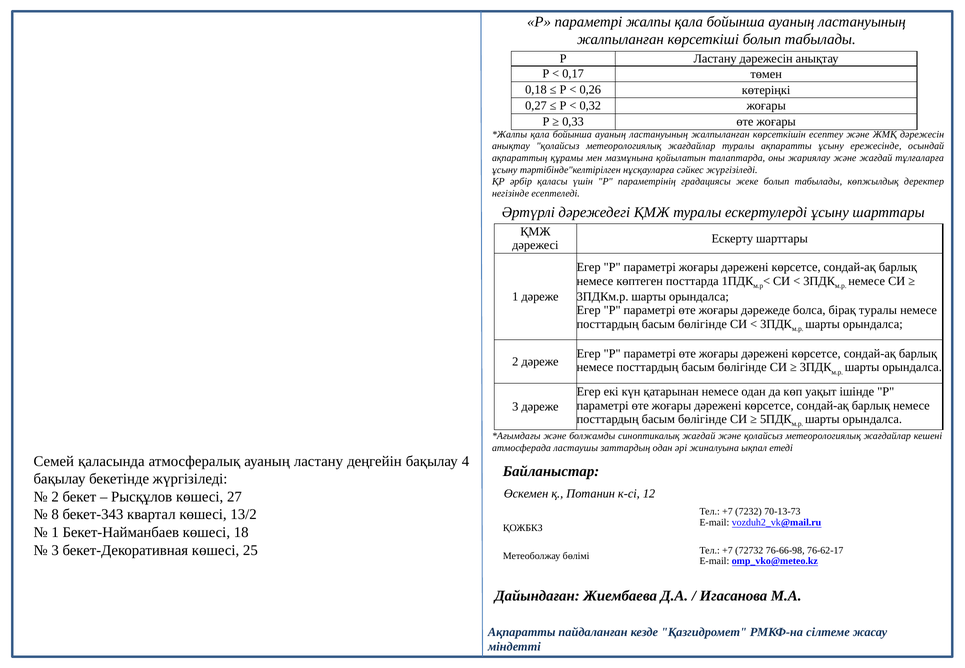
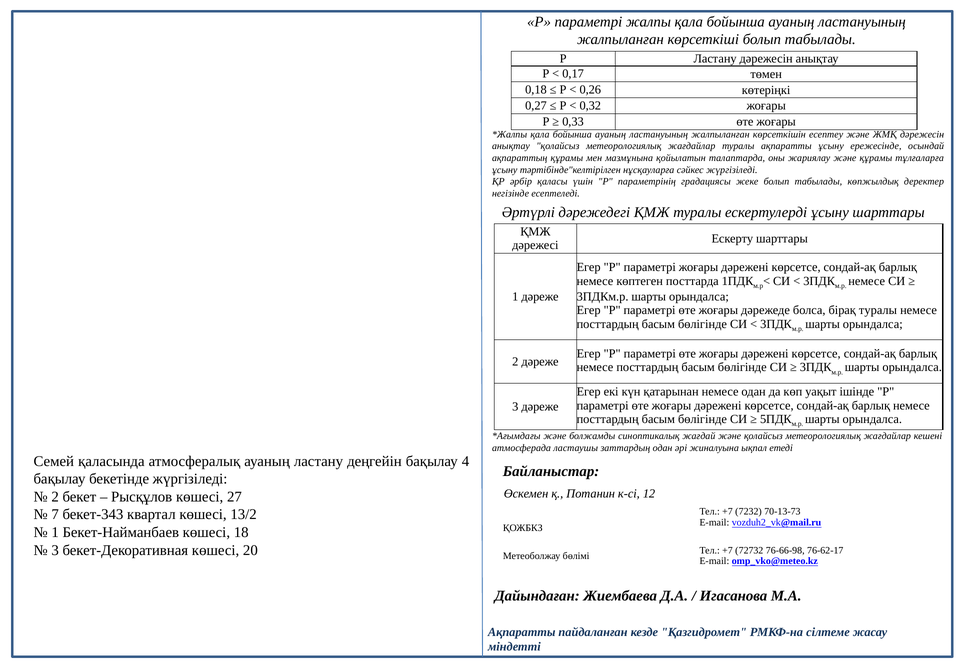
және жағдай: жағдай -> құрамы (876, 158)
8: 8 -> 7 (55, 515)
25: 25 -> 20 (250, 550)
